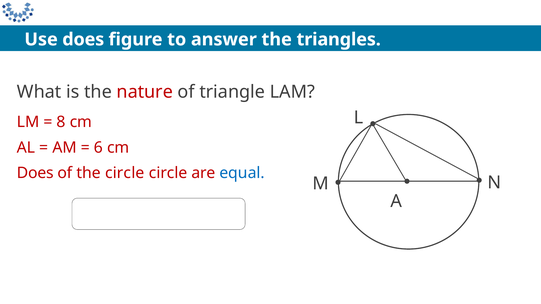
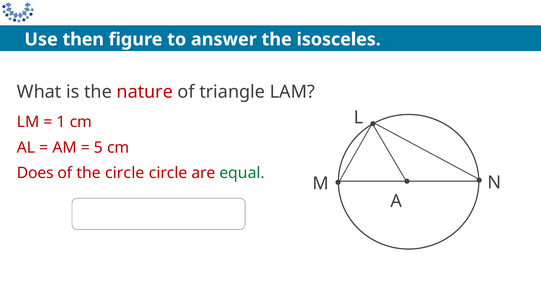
Use does: does -> then (83, 40)
triangles: triangles -> isosceles (339, 40)
8: 8 -> 1 (61, 122)
6: 6 -> 5 (98, 148)
equal colour: blue -> green (242, 173)
